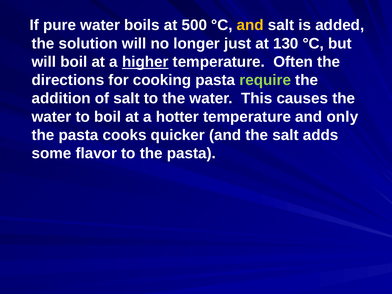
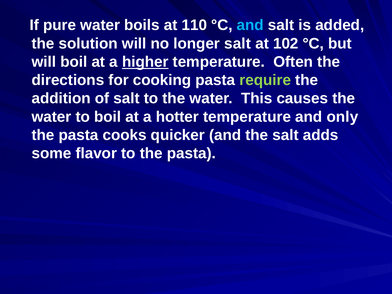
500: 500 -> 110 (194, 25)
and colour: yellow -> light blue (250, 25)
longer just: just -> salt (238, 44)
130: 130 -> 102 (286, 44)
